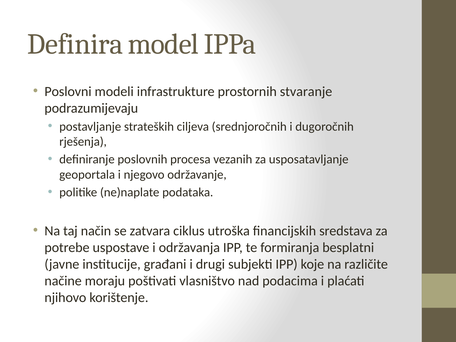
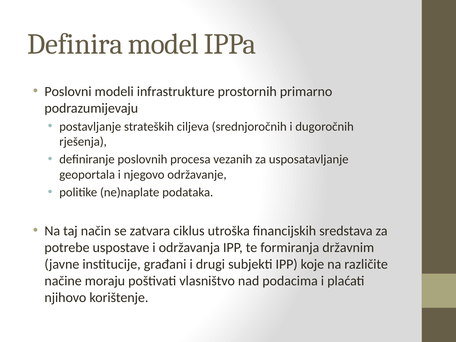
stvaranje: stvaranje -> primarno (306, 91)
besplatni: besplatni -> državnim (348, 247)
